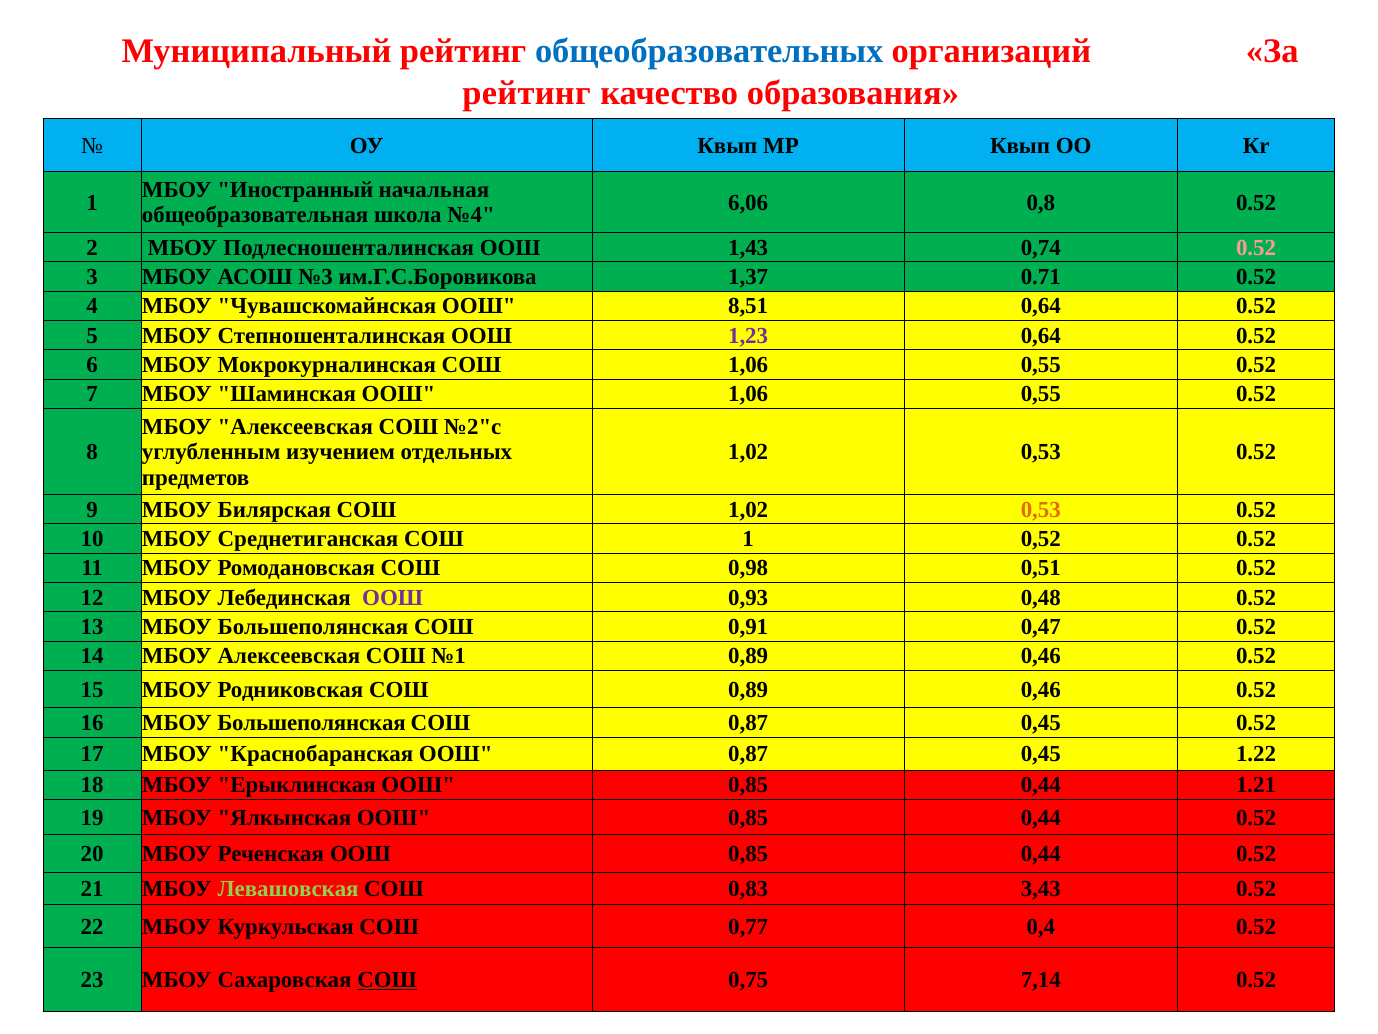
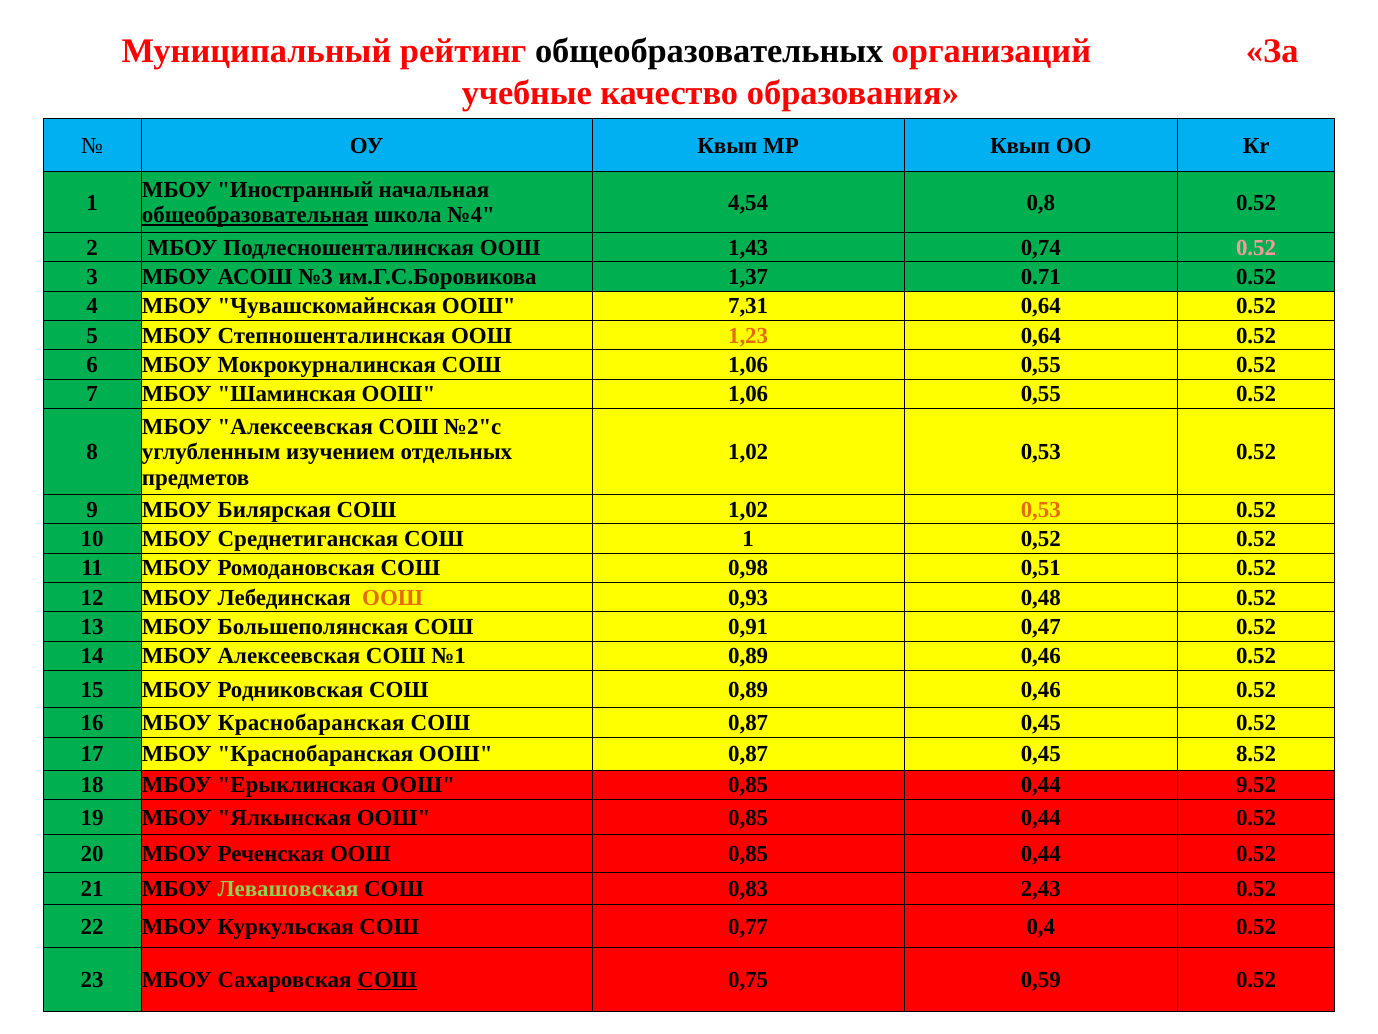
общеобразовательных colour: blue -> black (709, 51)
рейтинг: рейтинг -> учебные (527, 93)
6,06: 6,06 -> 4,54 (748, 202)
общеобразовательная underline: none -> present (255, 215)
8,51: 8,51 -> 7,31 (748, 306)
1,23 colour: purple -> orange (748, 335)
ООШ colour: purple -> orange (393, 597)
16 МБОУ Большеполянская: Большеполянская -> Краснобаранская (311, 723)
1.22: 1.22 -> 8.52 (1256, 754)
1.21: 1.21 -> 9.52 (1256, 785)
3,43: 3,43 -> 2,43 (1041, 889)
7,14: 7,14 -> 0,59 (1041, 979)
